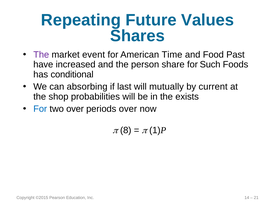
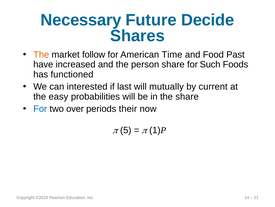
Repeating: Repeating -> Necessary (81, 20)
Values: Values -> Decide (208, 20)
The colour: purple -> orange (41, 54)
event: event -> follow (94, 54)
conditional: conditional -> functioned (72, 74)
absorbing: absorbing -> interested (87, 86)
shop: shop -> easy (58, 96)
the exists: exists -> share (187, 96)
periods over: over -> their (128, 108)
8: 8 -> 5 (126, 130)
